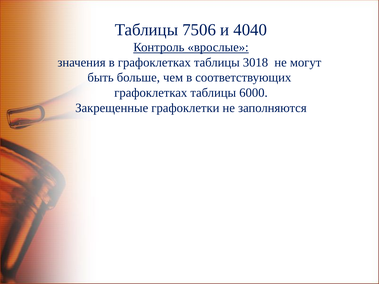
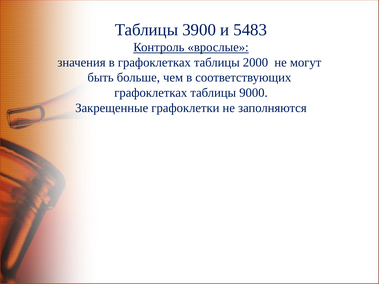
7506: 7506 -> 3900 (199, 30)
4040: 4040 -> 5483 (250, 30)
3018: 3018 -> 2000 (255, 62)
6000: 6000 -> 9000 (253, 93)
